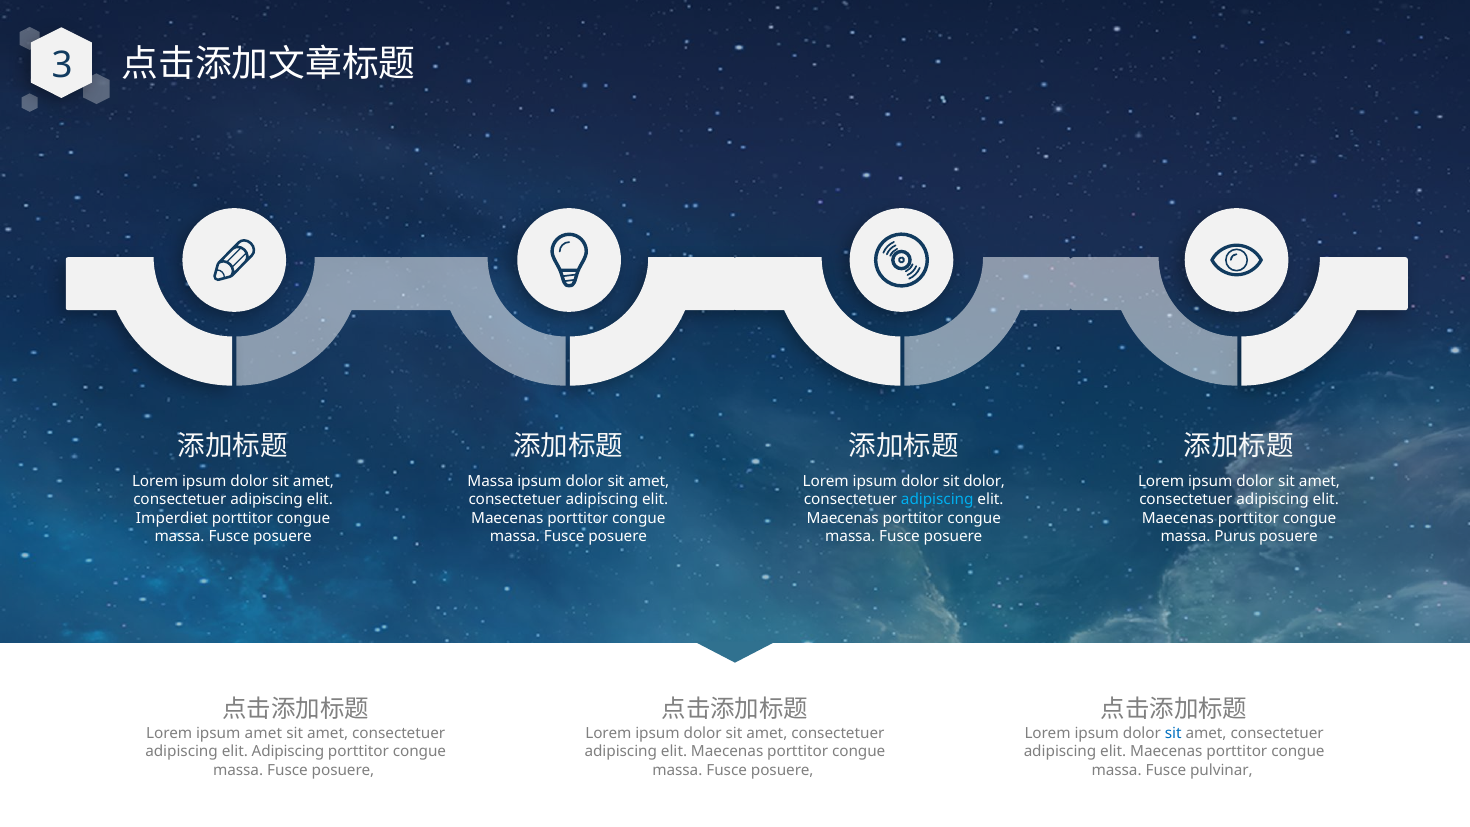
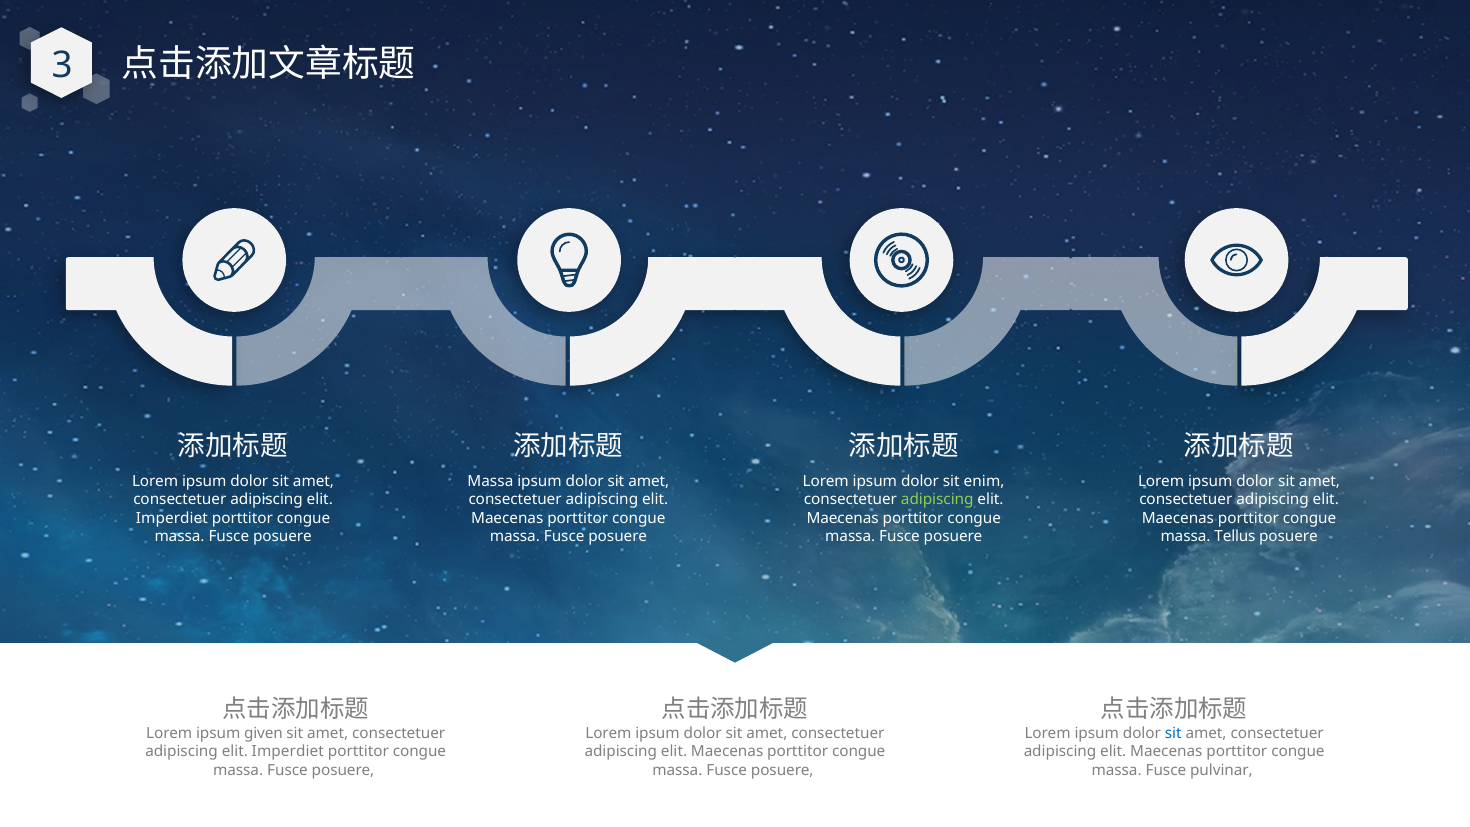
sit dolor: dolor -> enim (984, 481)
adipiscing colour: light blue -> light green (937, 500)
Purus: Purus -> Tellus (1235, 537)
ipsum amet: amet -> given (264, 733)
Adipiscing: Adipiscing -> Imperdiet (288, 752)
